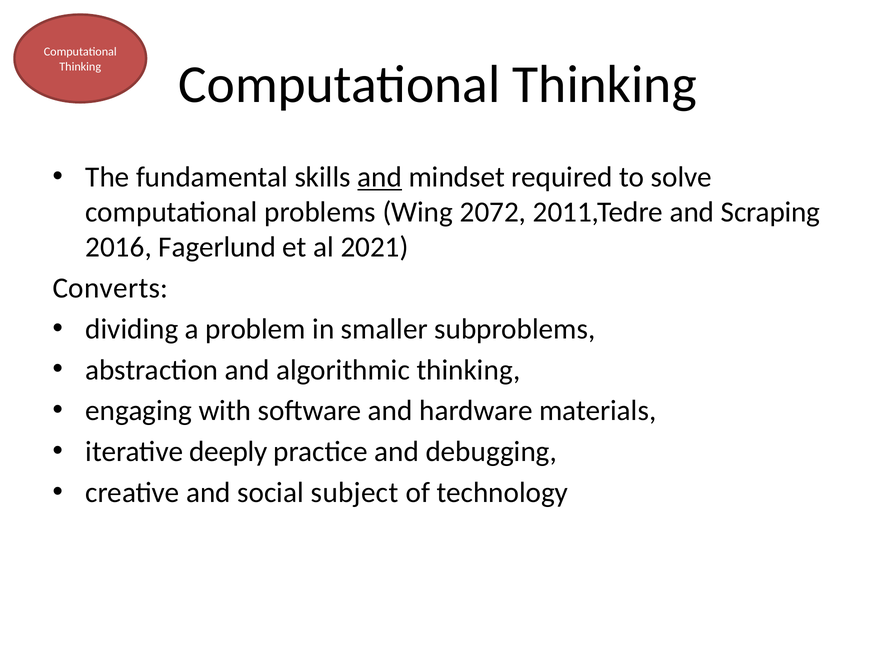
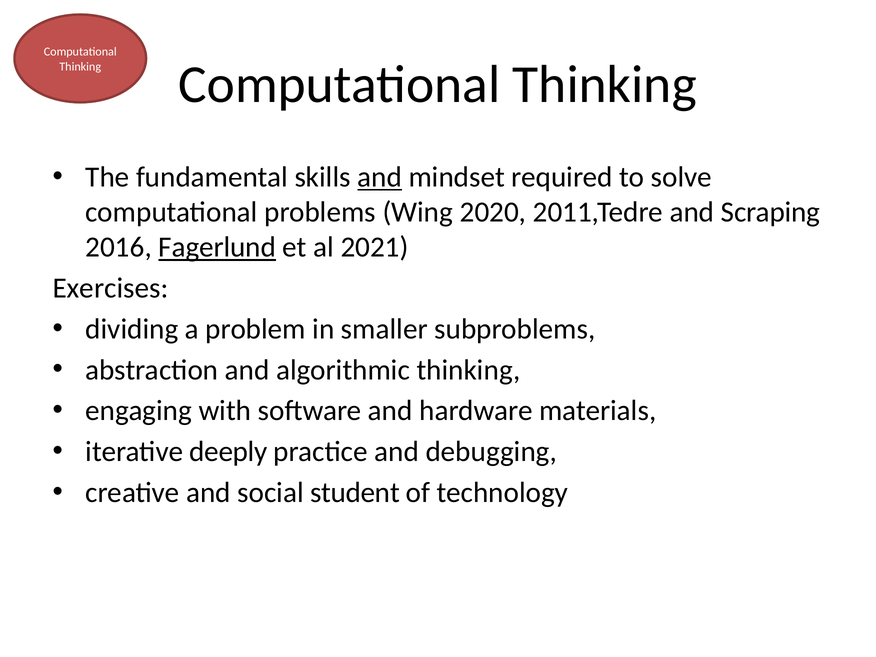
2072: 2072 -> 2020 (493, 212)
Fagerlund underline: none -> present (217, 247)
Converts: Converts -> Exercises (110, 288)
subject: subject -> student (355, 493)
